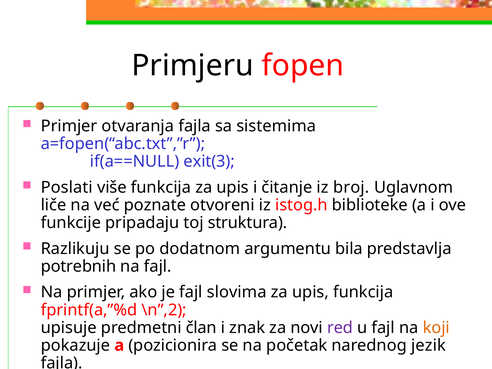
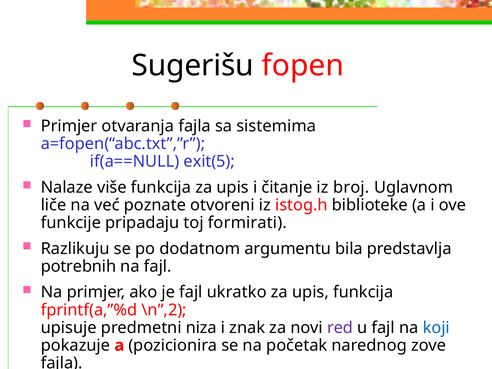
Primjeru: Primjeru -> Sugerišu (193, 66)
exit(3: exit(3 -> exit(5 (209, 161)
Poslati: Poslati -> Nalaze (67, 187)
struktura: struktura -> formirati (247, 223)
slovima: slovima -> ukratko (237, 292)
član: član -> niza (201, 328)
koji colour: orange -> blue (436, 328)
jezik: jezik -> zove (429, 345)
